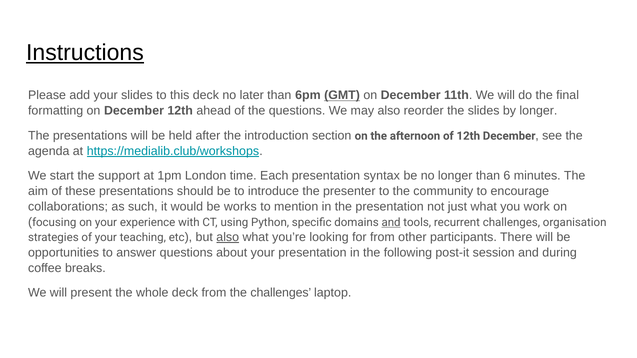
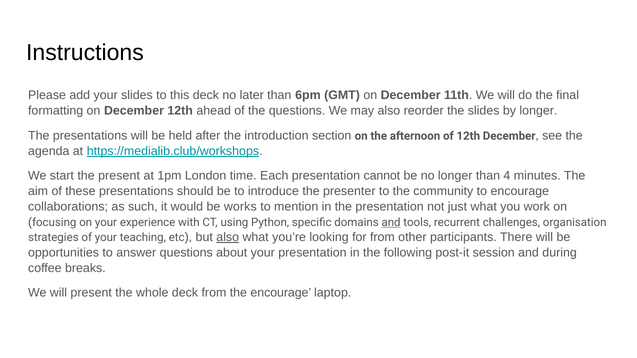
Instructions underline: present -> none (85, 53)
GMT underline: present -> none (342, 95)
the support: support -> present (119, 176)
syntax: syntax -> cannot (382, 176)
6: 6 -> 4 (507, 176)
the challenges: challenges -> encourage (281, 293)
